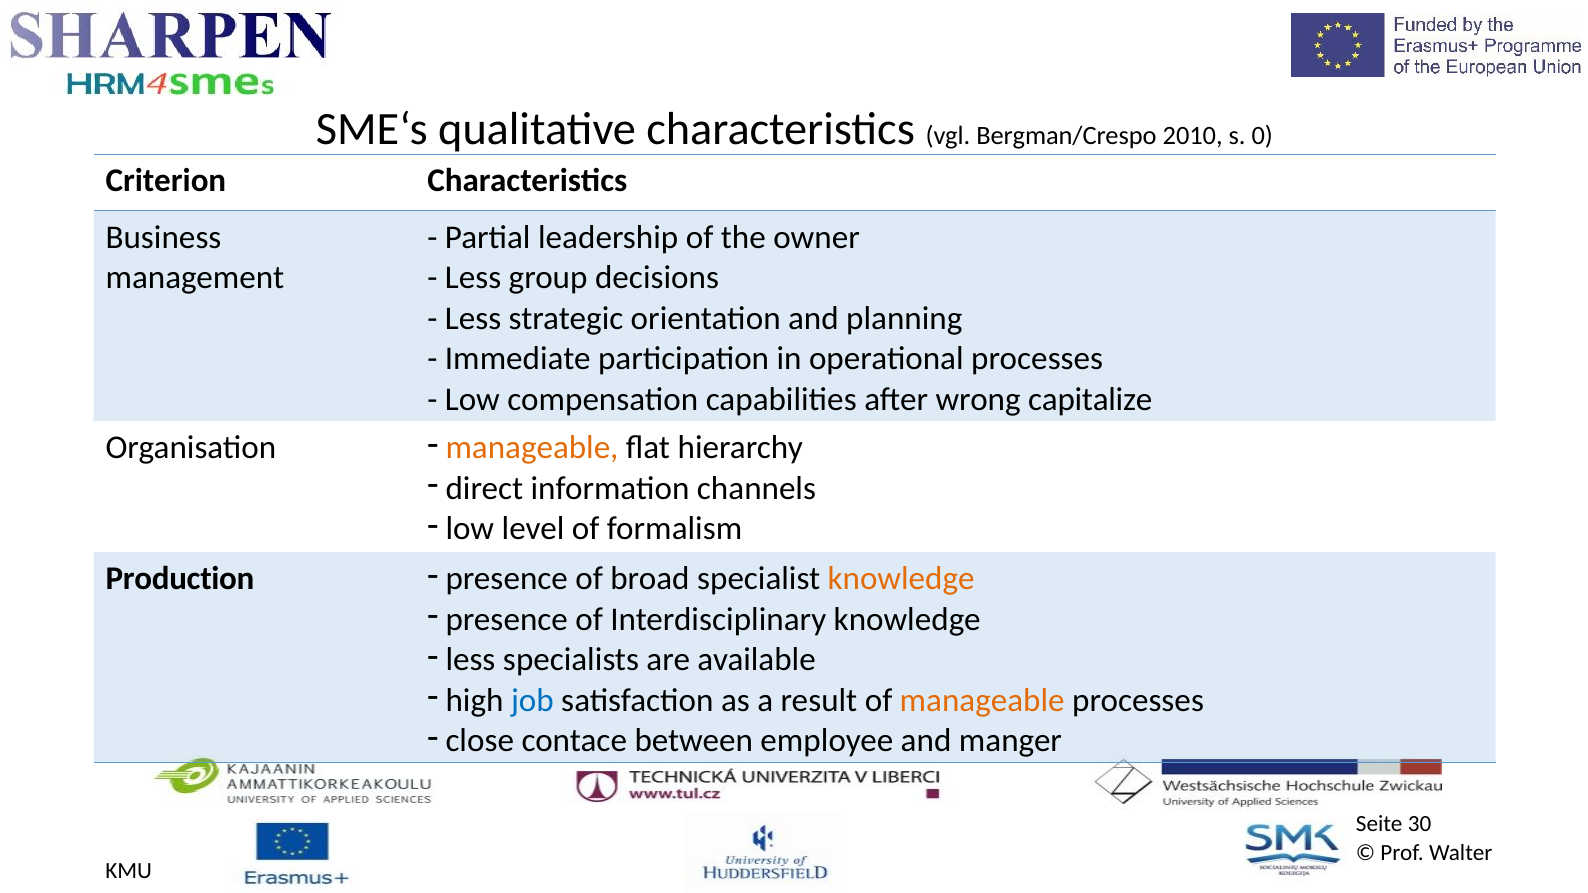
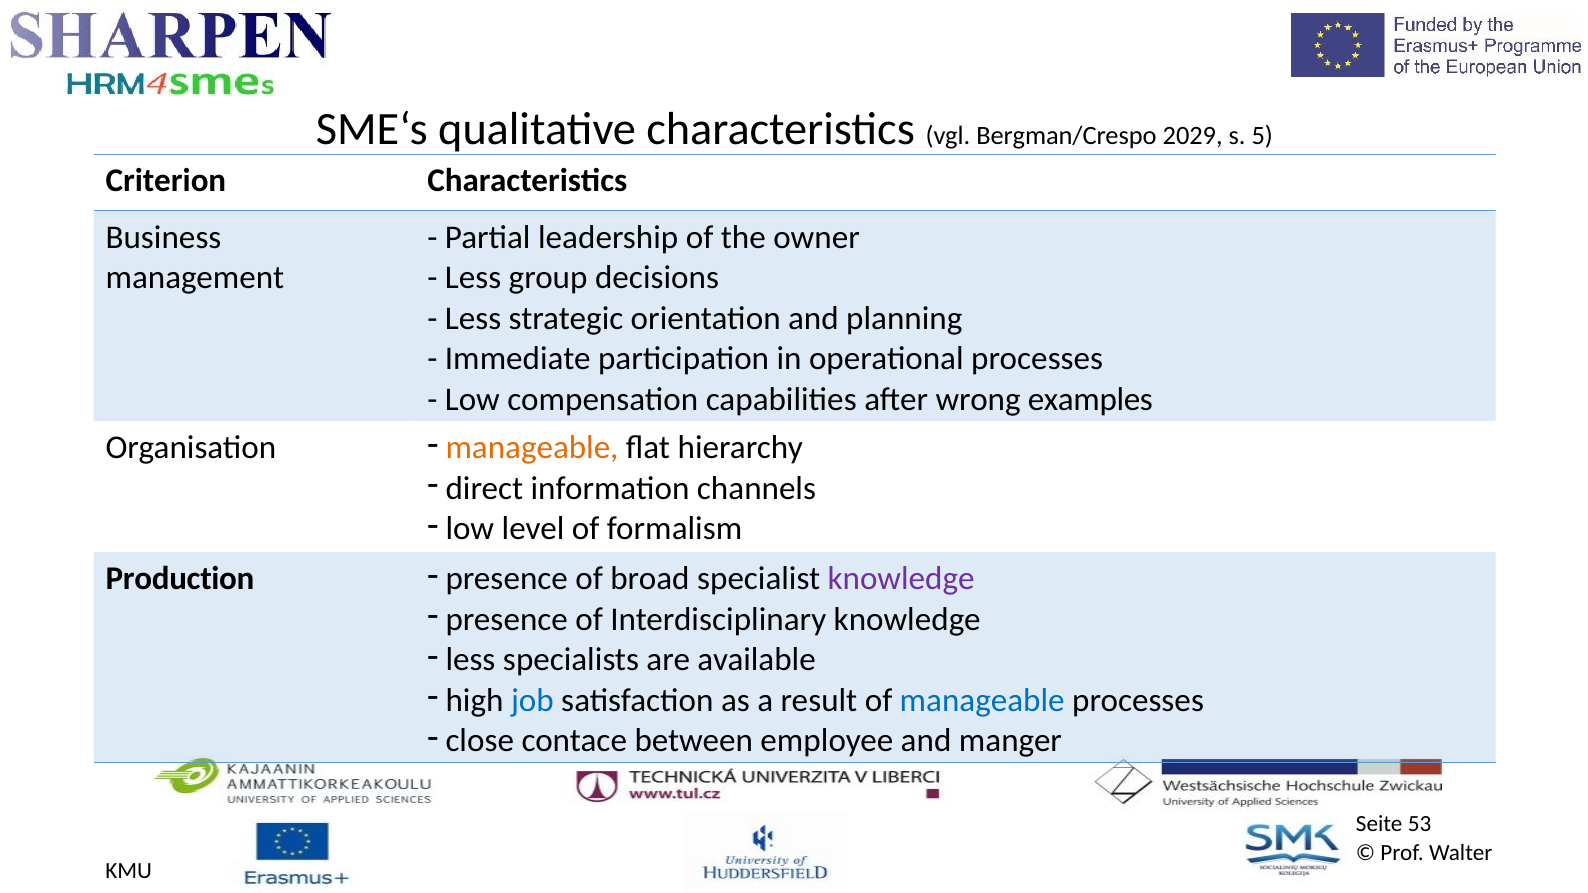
2010: 2010 -> 2029 (1193, 136)
0: 0 -> 5 (1262, 136)
capitalize: capitalize -> examples (1090, 399)
knowledge colour: orange -> purple (901, 579)
manageable colour: orange -> blue (982, 700)
30: 30 -> 53 (1420, 824)
